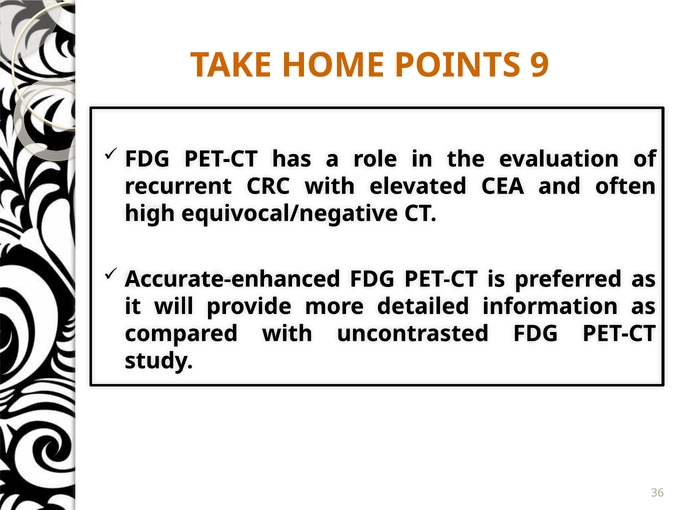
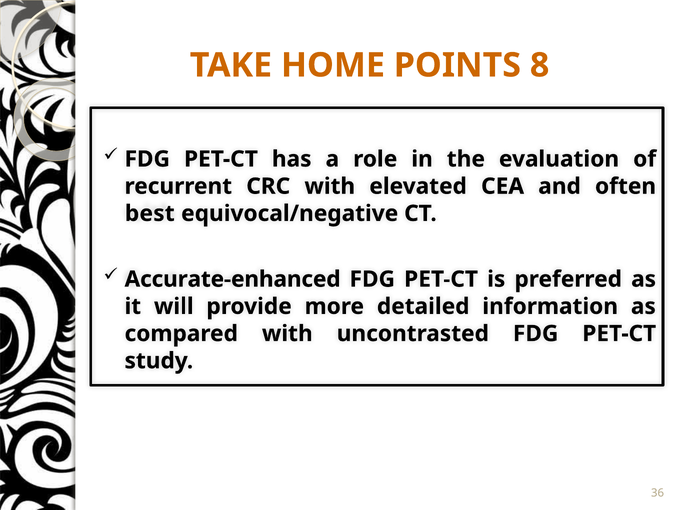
9: 9 -> 8 (540, 65)
high: high -> best (150, 213)
